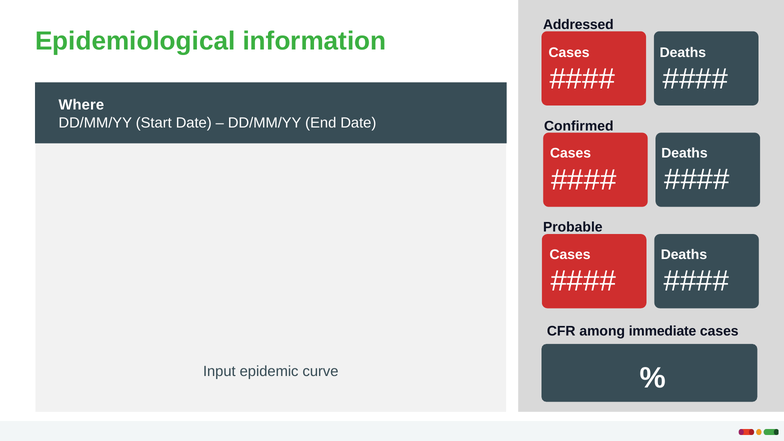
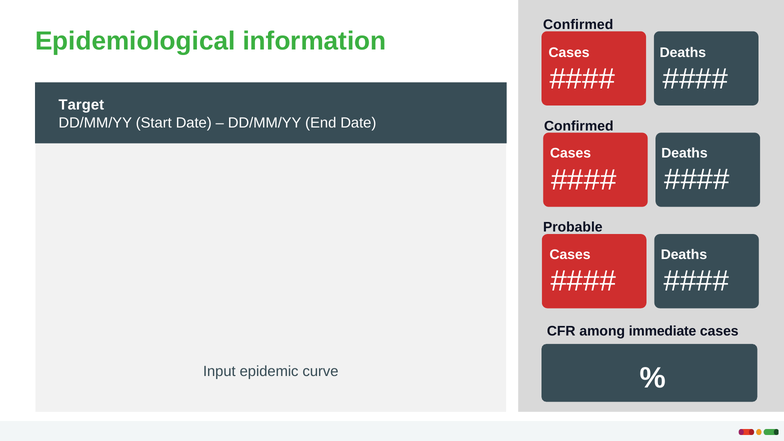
Addressed: Addressed -> Confirmed (578, 25)
Where: Where -> Target (81, 105)
